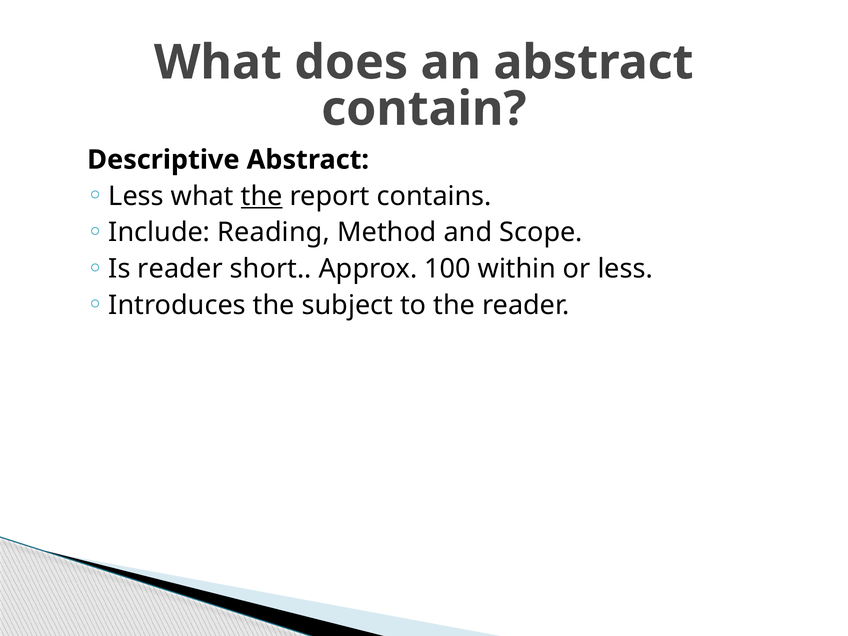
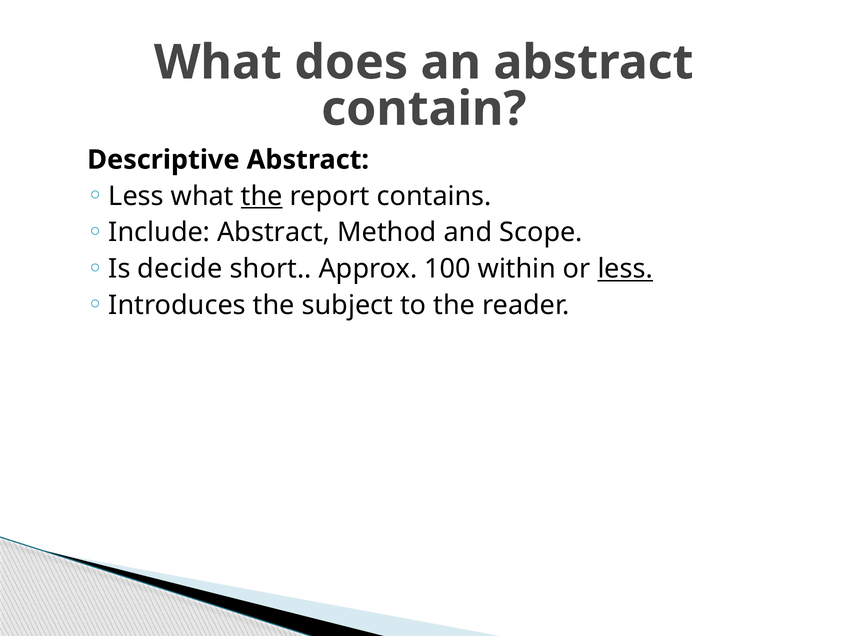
Include Reading: Reading -> Abstract (274, 233)
Is reader: reader -> decide (180, 269)
less underline: none -> present (625, 269)
